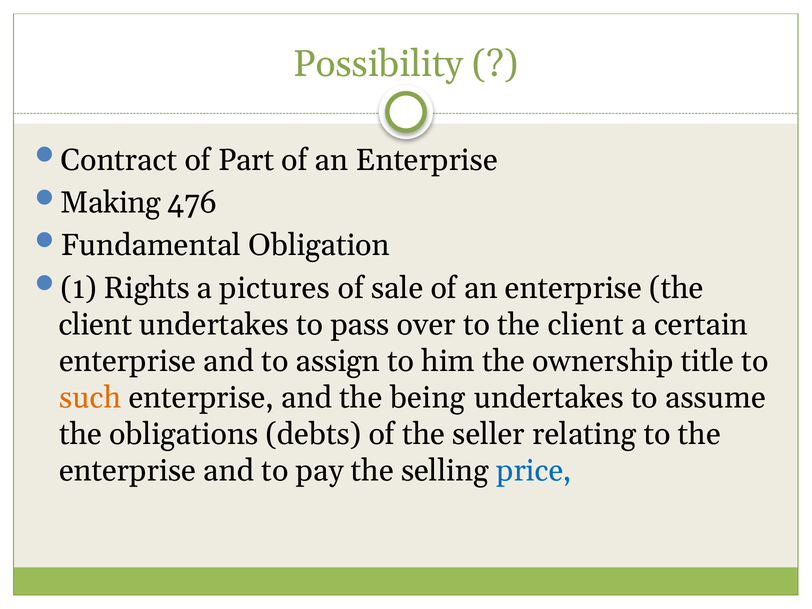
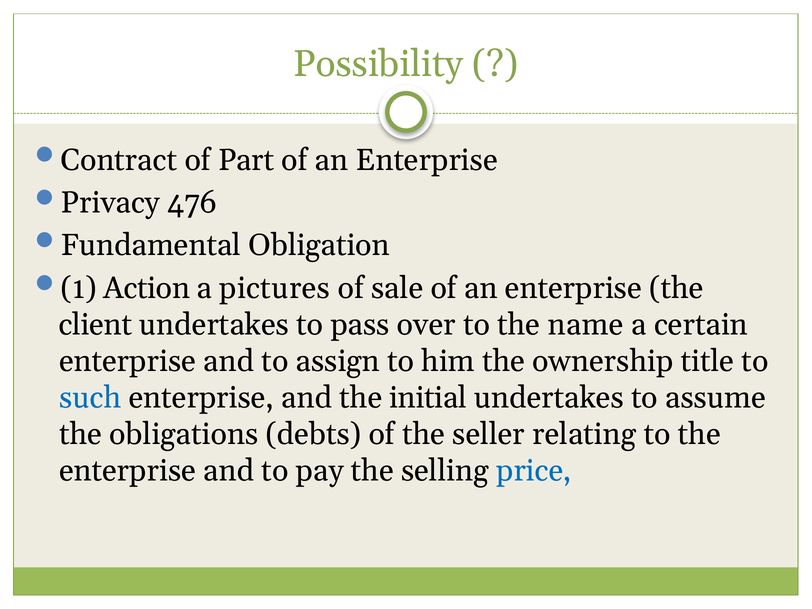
Making: Making -> Privacy (110, 203)
Rights: Rights -> Action (147, 288)
to the client: client -> name (586, 325)
such colour: orange -> blue (90, 398)
being: being -> initial (428, 398)
